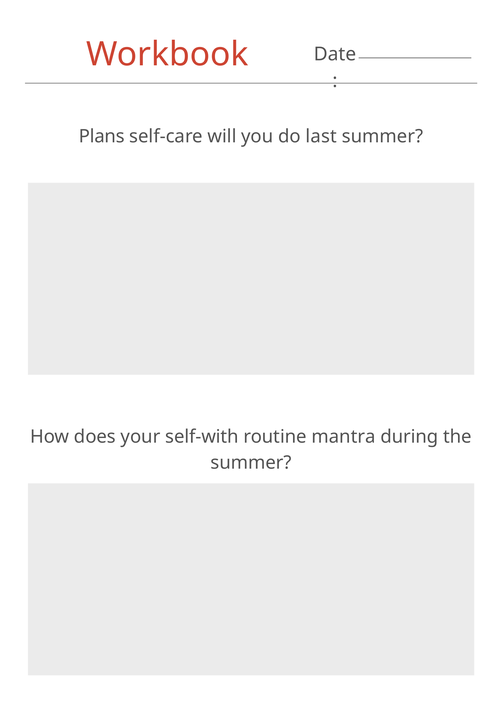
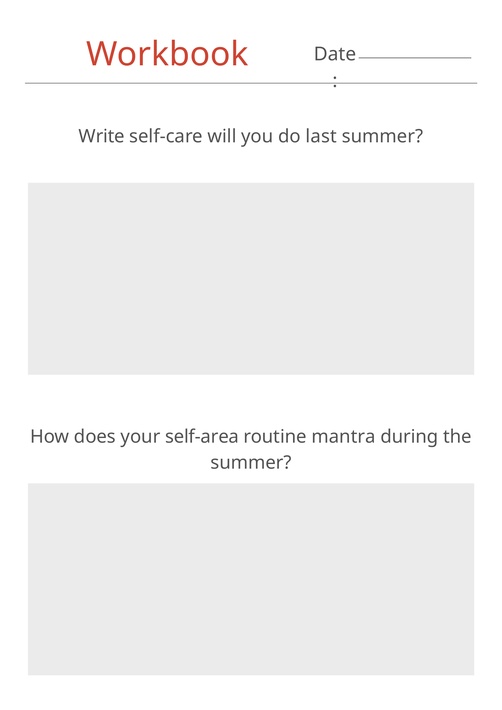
Plans: Plans -> Write (102, 137)
self-with: self-with -> self-area (202, 437)
